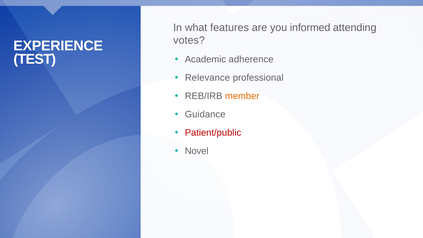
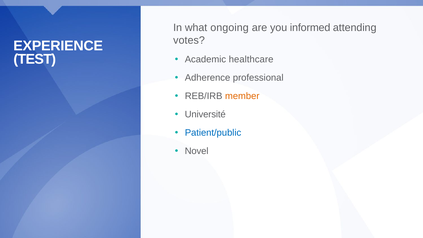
features: features -> ongoing (230, 28)
adherence: adherence -> healthcare (251, 59)
Relevance: Relevance -> Adherence (208, 78)
Guidance: Guidance -> Université (205, 114)
Patient/public colour: red -> blue (213, 133)
